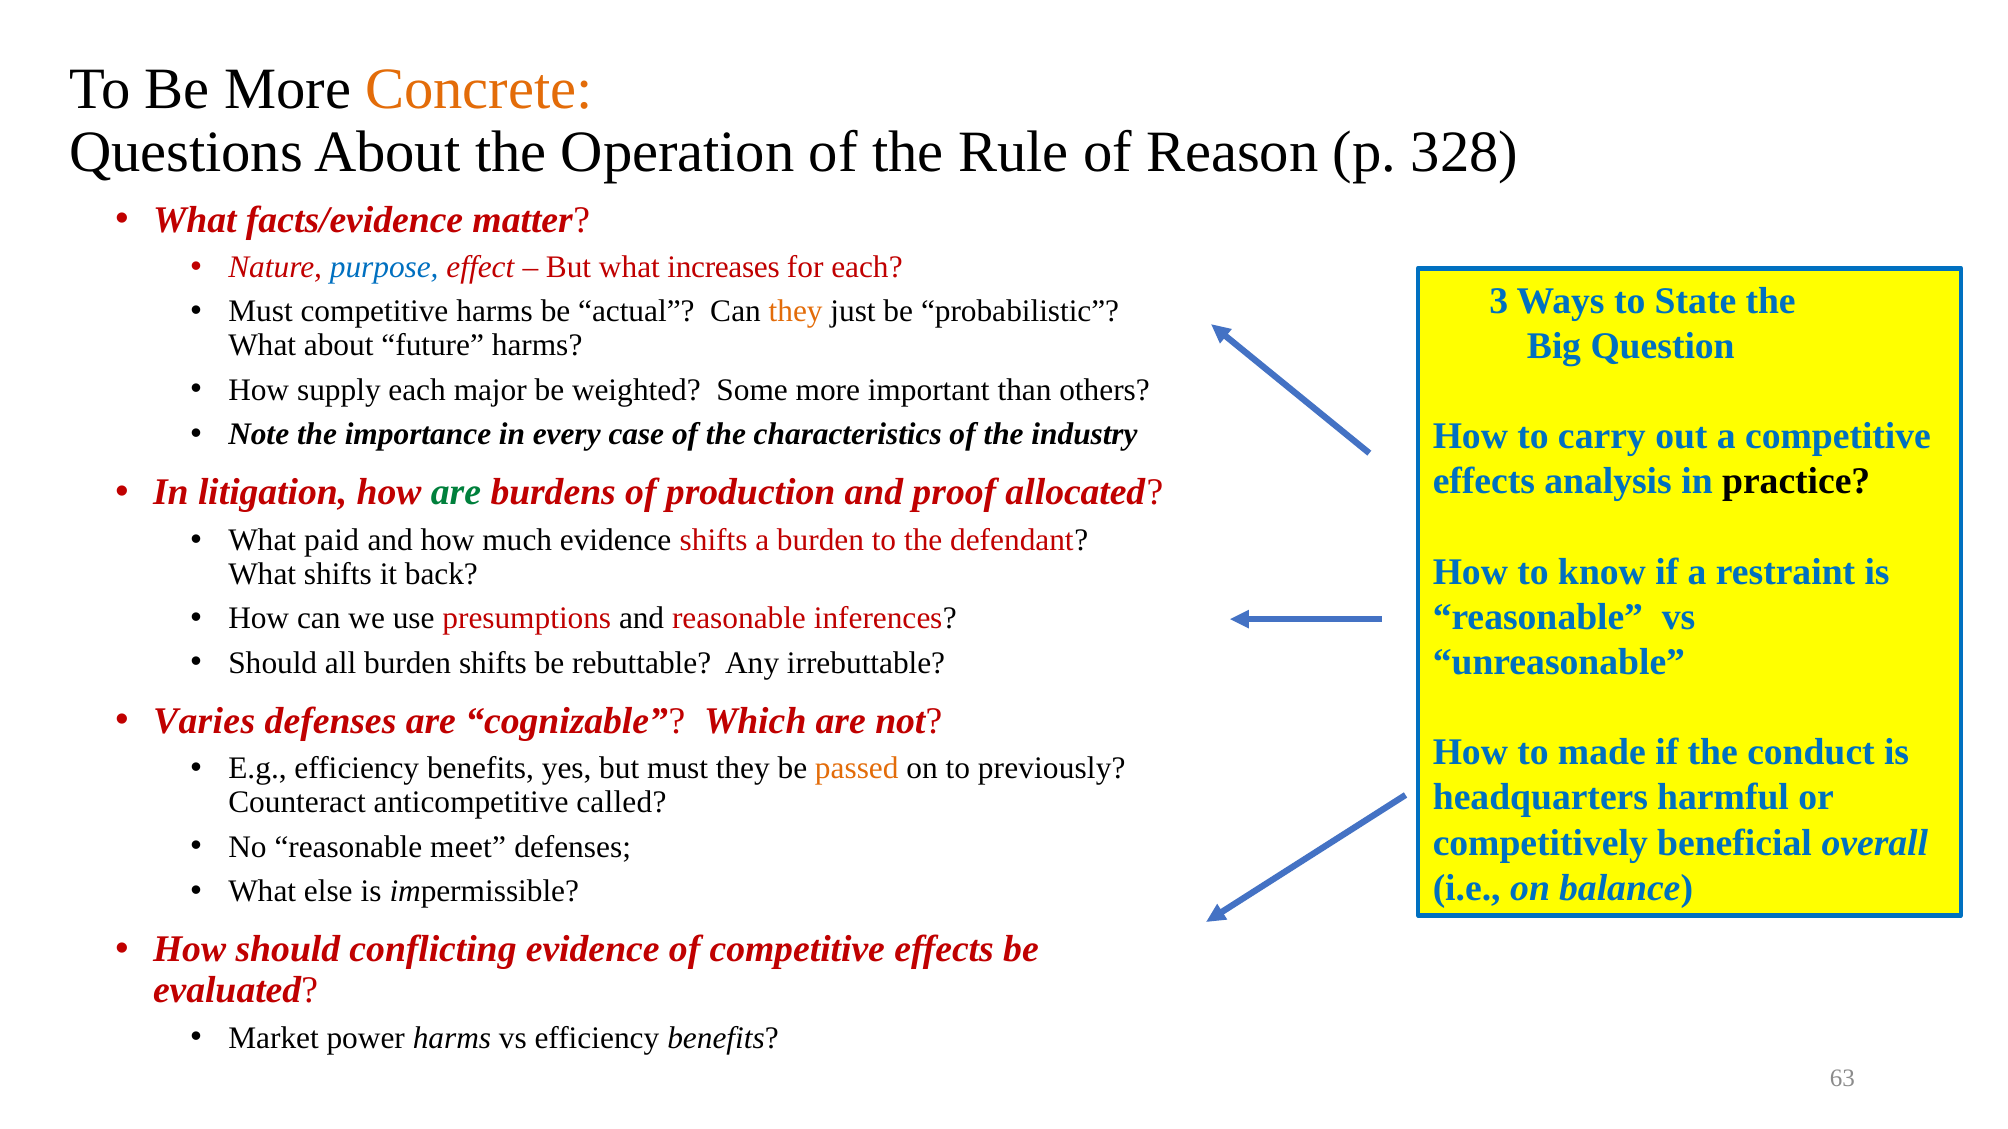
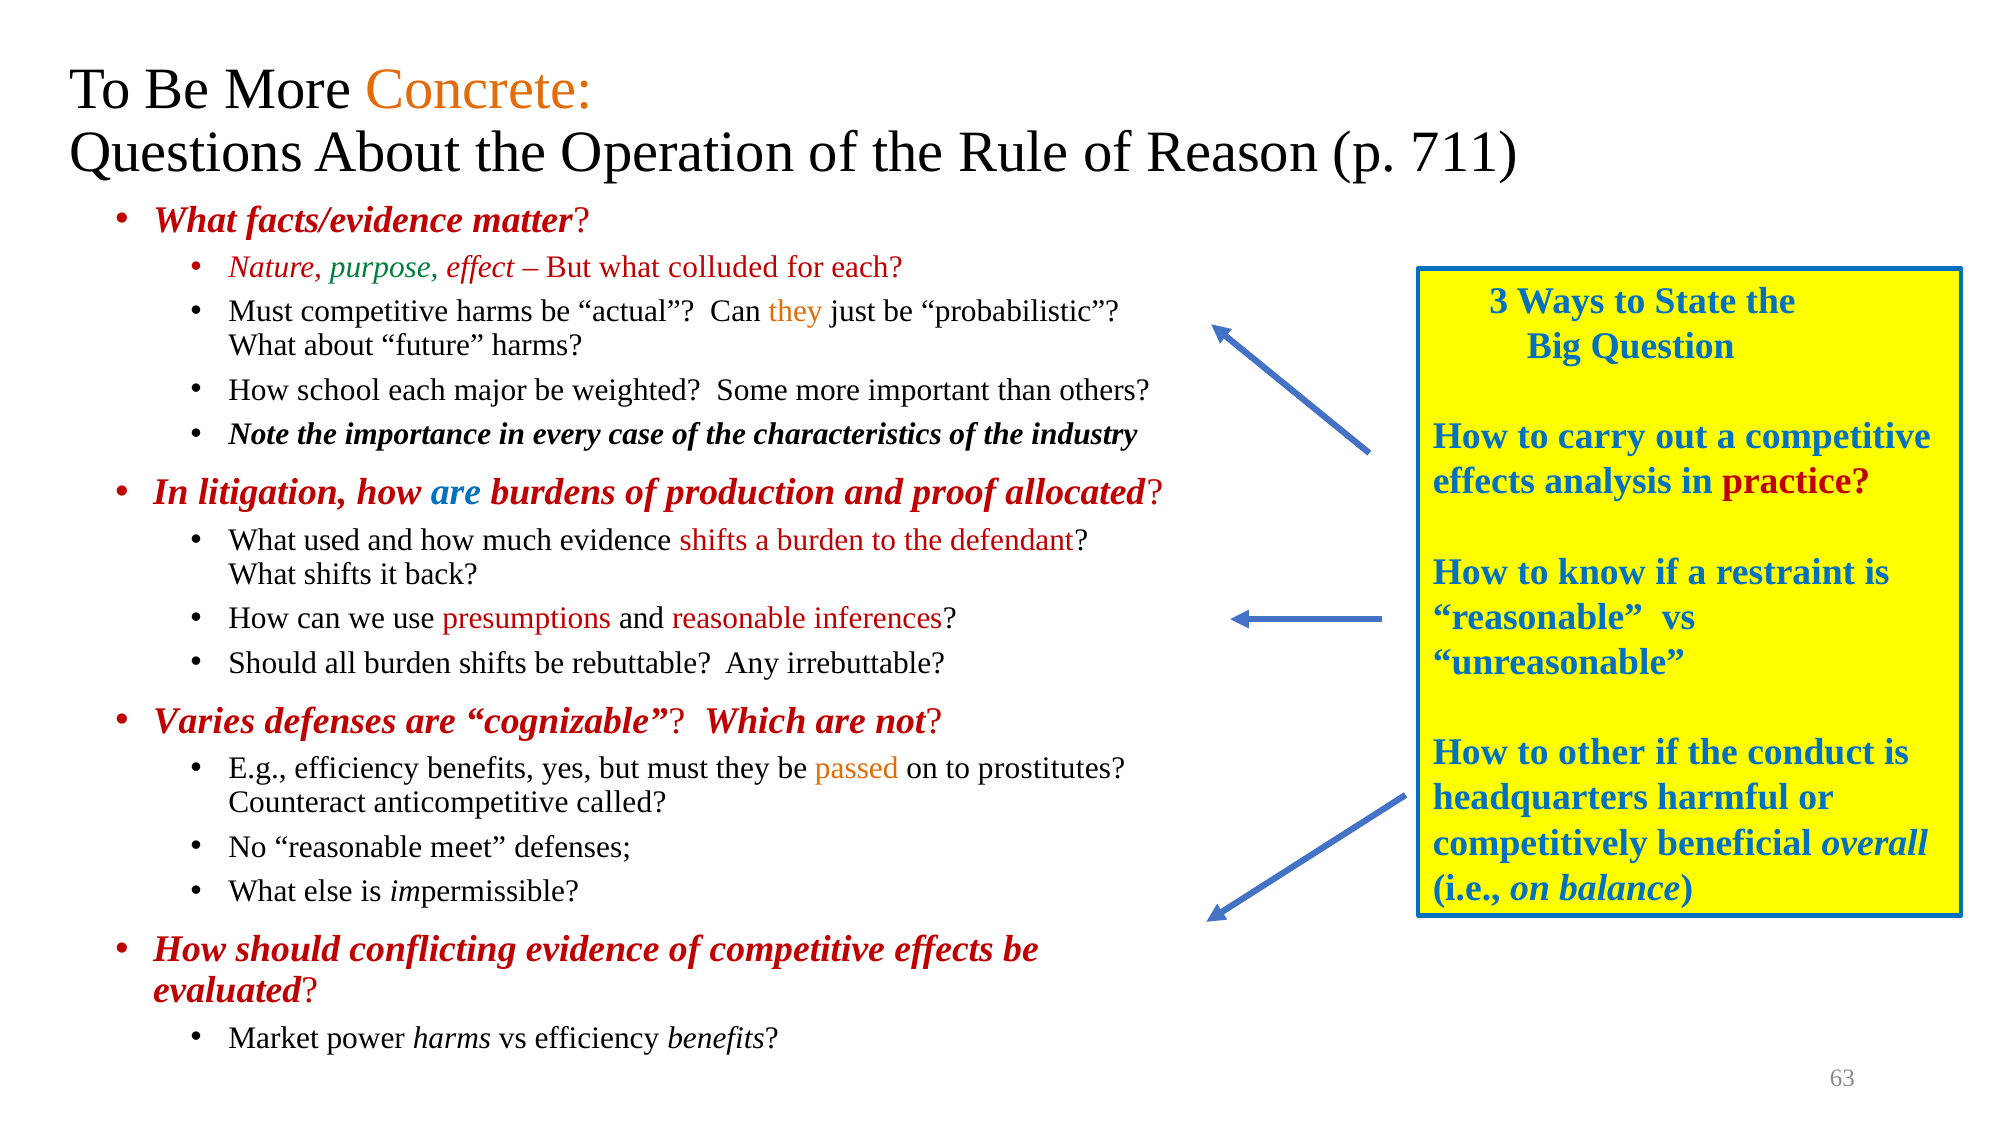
328: 328 -> 711 (1464, 153)
purpose colour: blue -> green (384, 267)
increases: increases -> colluded (723, 267)
supply: supply -> school (339, 390)
practice colour: black -> red (1796, 482)
are colour: green -> blue (456, 493)
paid: paid -> used (332, 540)
made: made -> other (1602, 753)
previously: previously -> prostitutes (1052, 769)
